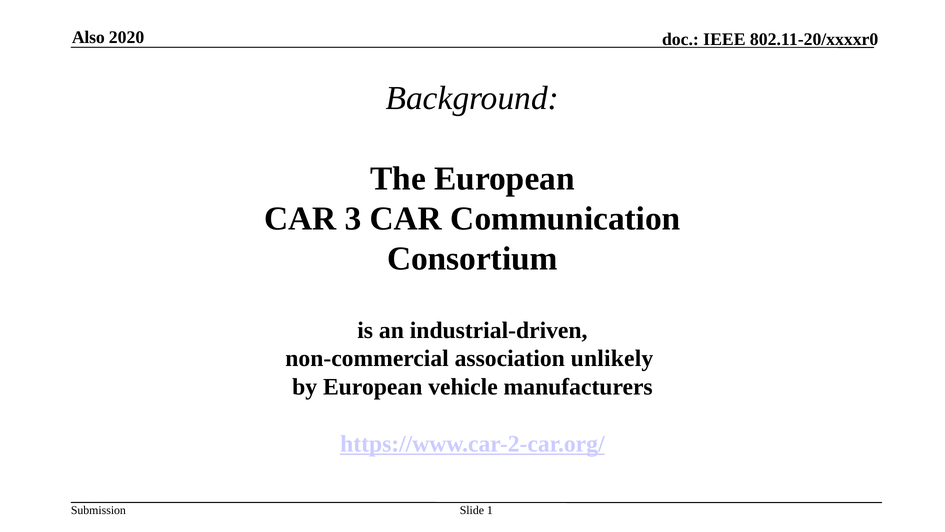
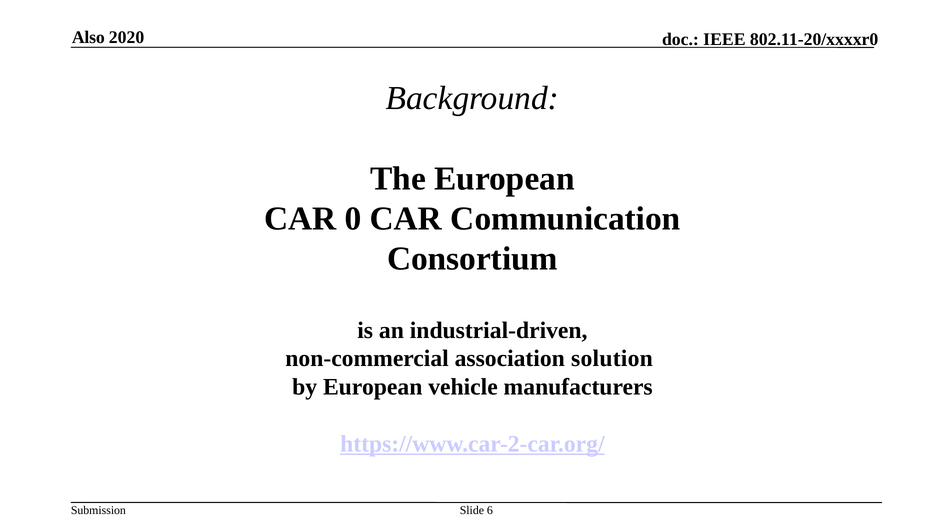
3: 3 -> 0 (353, 218)
unlikely: unlikely -> solution (612, 358)
1: 1 -> 6 (490, 510)
